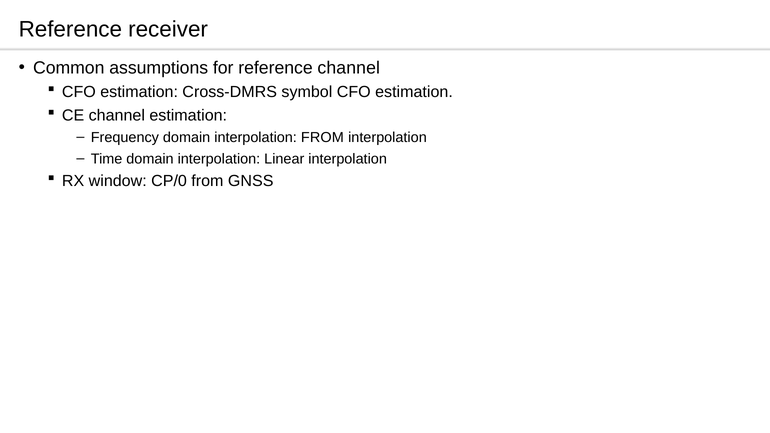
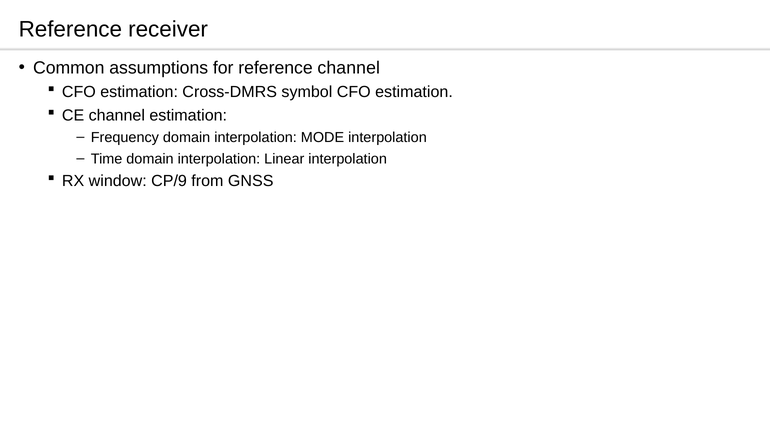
interpolation FROM: FROM -> MODE (323, 138)
CP/0: CP/0 -> CP/9 (169, 181)
